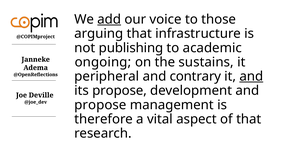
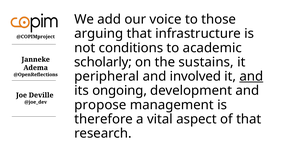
add underline: present -> none (109, 19)
publishing: publishing -> conditions (131, 48)
ongoing: ongoing -> scholarly (103, 62)
contrary: contrary -> involved (195, 77)
its propose: propose -> ongoing (120, 91)
